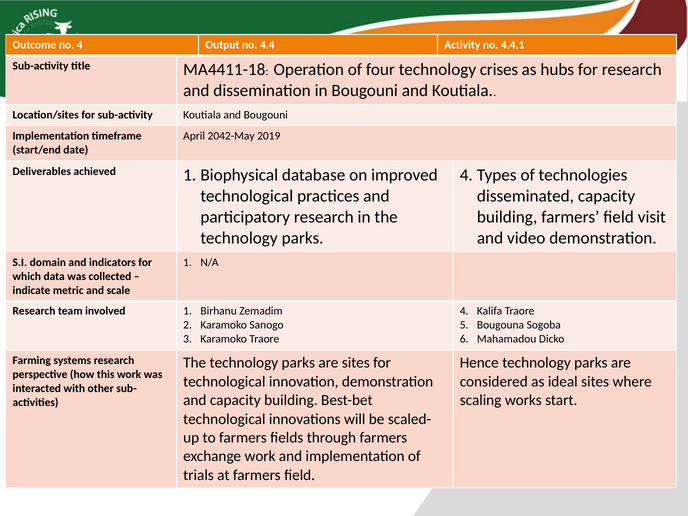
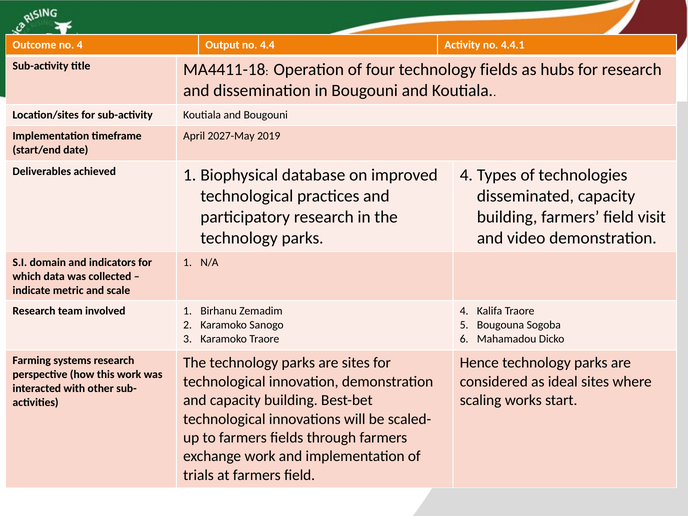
technology crises: crises -> fields (499, 70)
2042-May: 2042-May -> 2027-May (231, 136)
